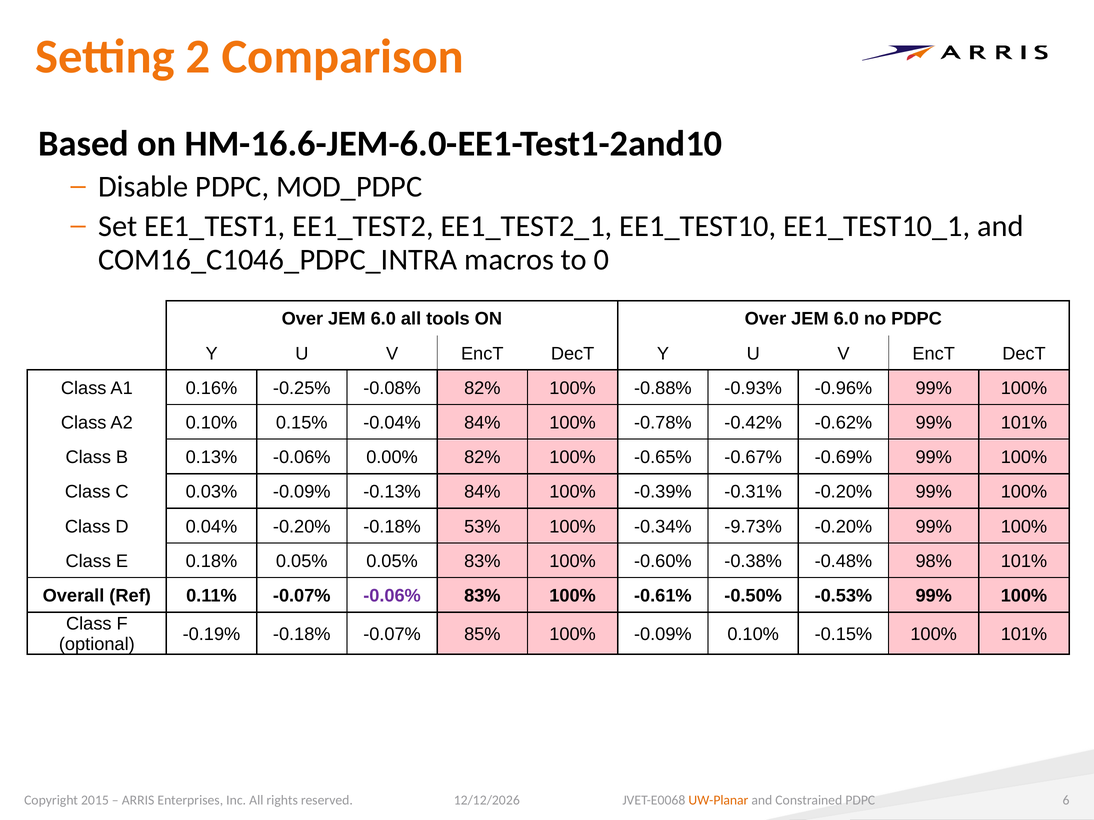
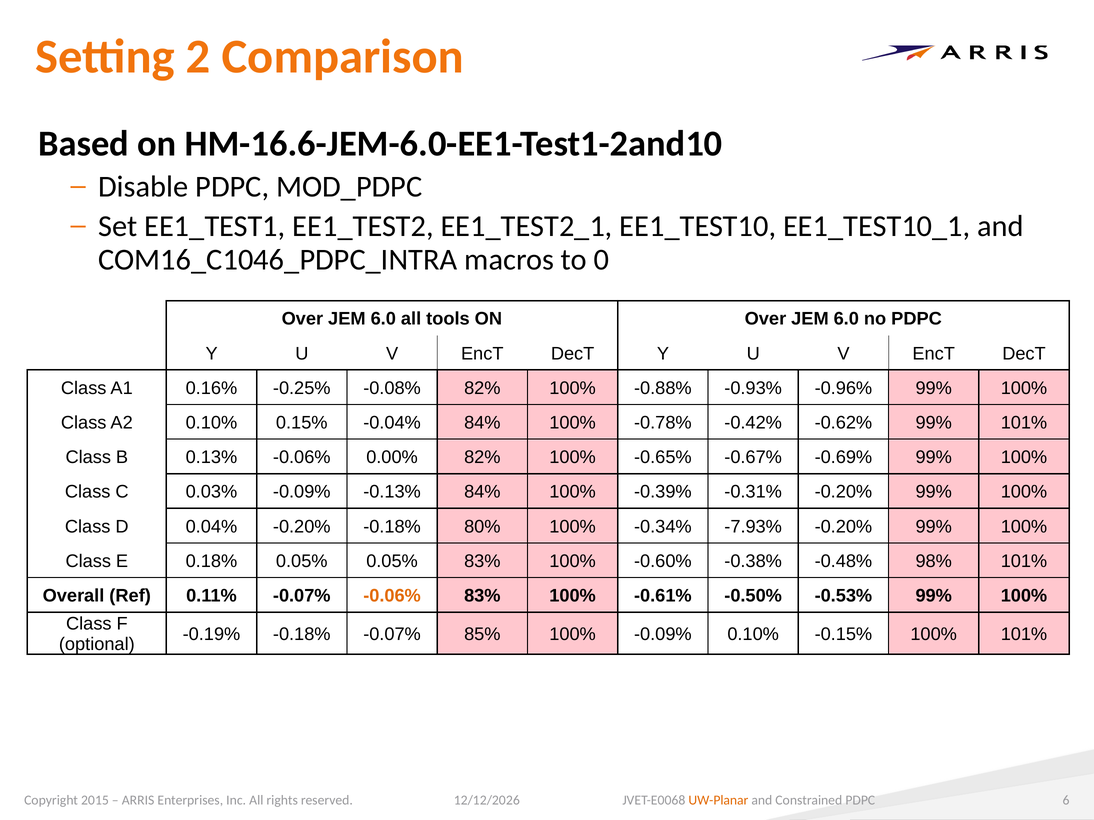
53%: 53% -> 80% (482, 527)
-9.73%: -9.73% -> -7.93% (753, 527)
-0.06% colour: purple -> orange (392, 596)
